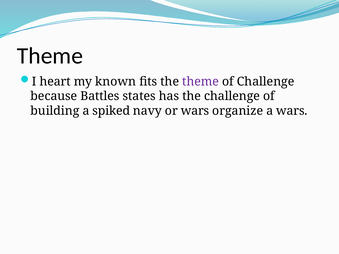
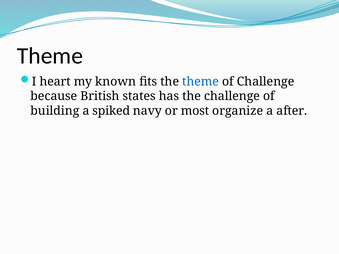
theme colour: purple -> blue (201, 82)
Battles: Battles -> British (100, 96)
or wars: wars -> most (195, 111)
a wars: wars -> after (292, 111)
